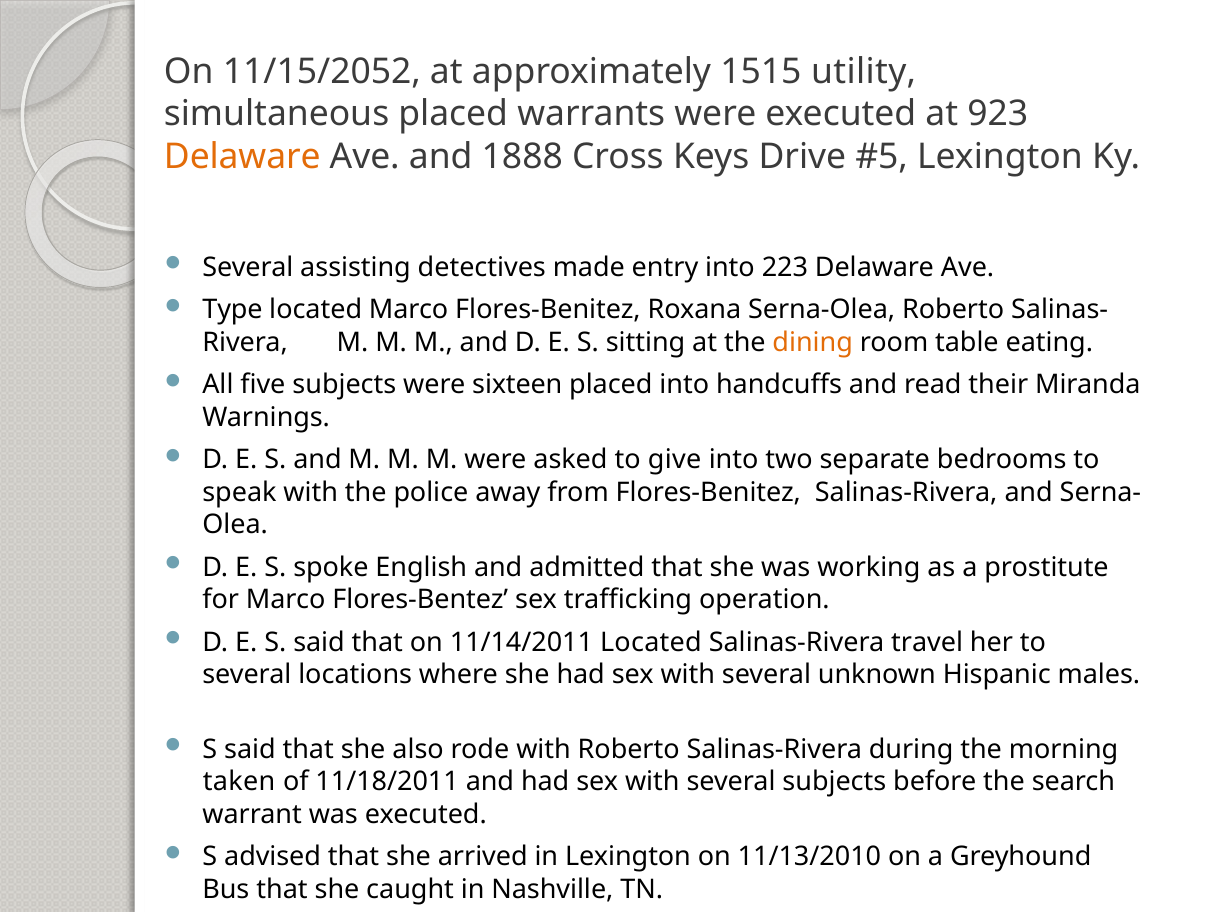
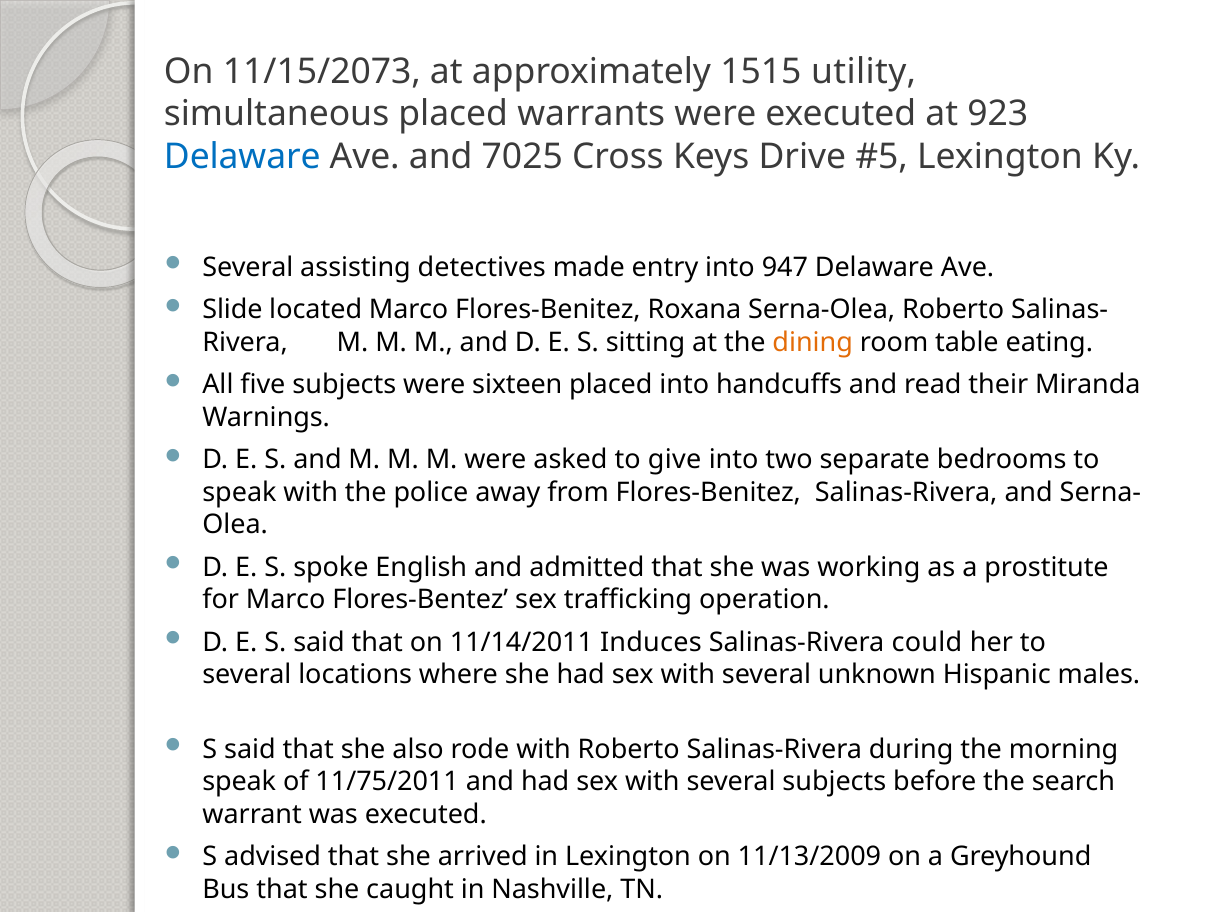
11/15/2052: 11/15/2052 -> 11/15/2073 (322, 71)
Delaware colour: orange -> blue (242, 156)
1888: 1888 -> 7025 (522, 156)
223: 223 -> 947 (785, 267)
Type: Type -> Slide (232, 310)
11/14/2011 Located: Located -> Induces (651, 642)
travel: travel -> could (927, 642)
taken: taken -> speak (239, 782)
11/18/2011: 11/18/2011 -> 11/75/2011 (387, 782)
11/13/2010: 11/13/2010 -> 11/13/2009 (809, 857)
